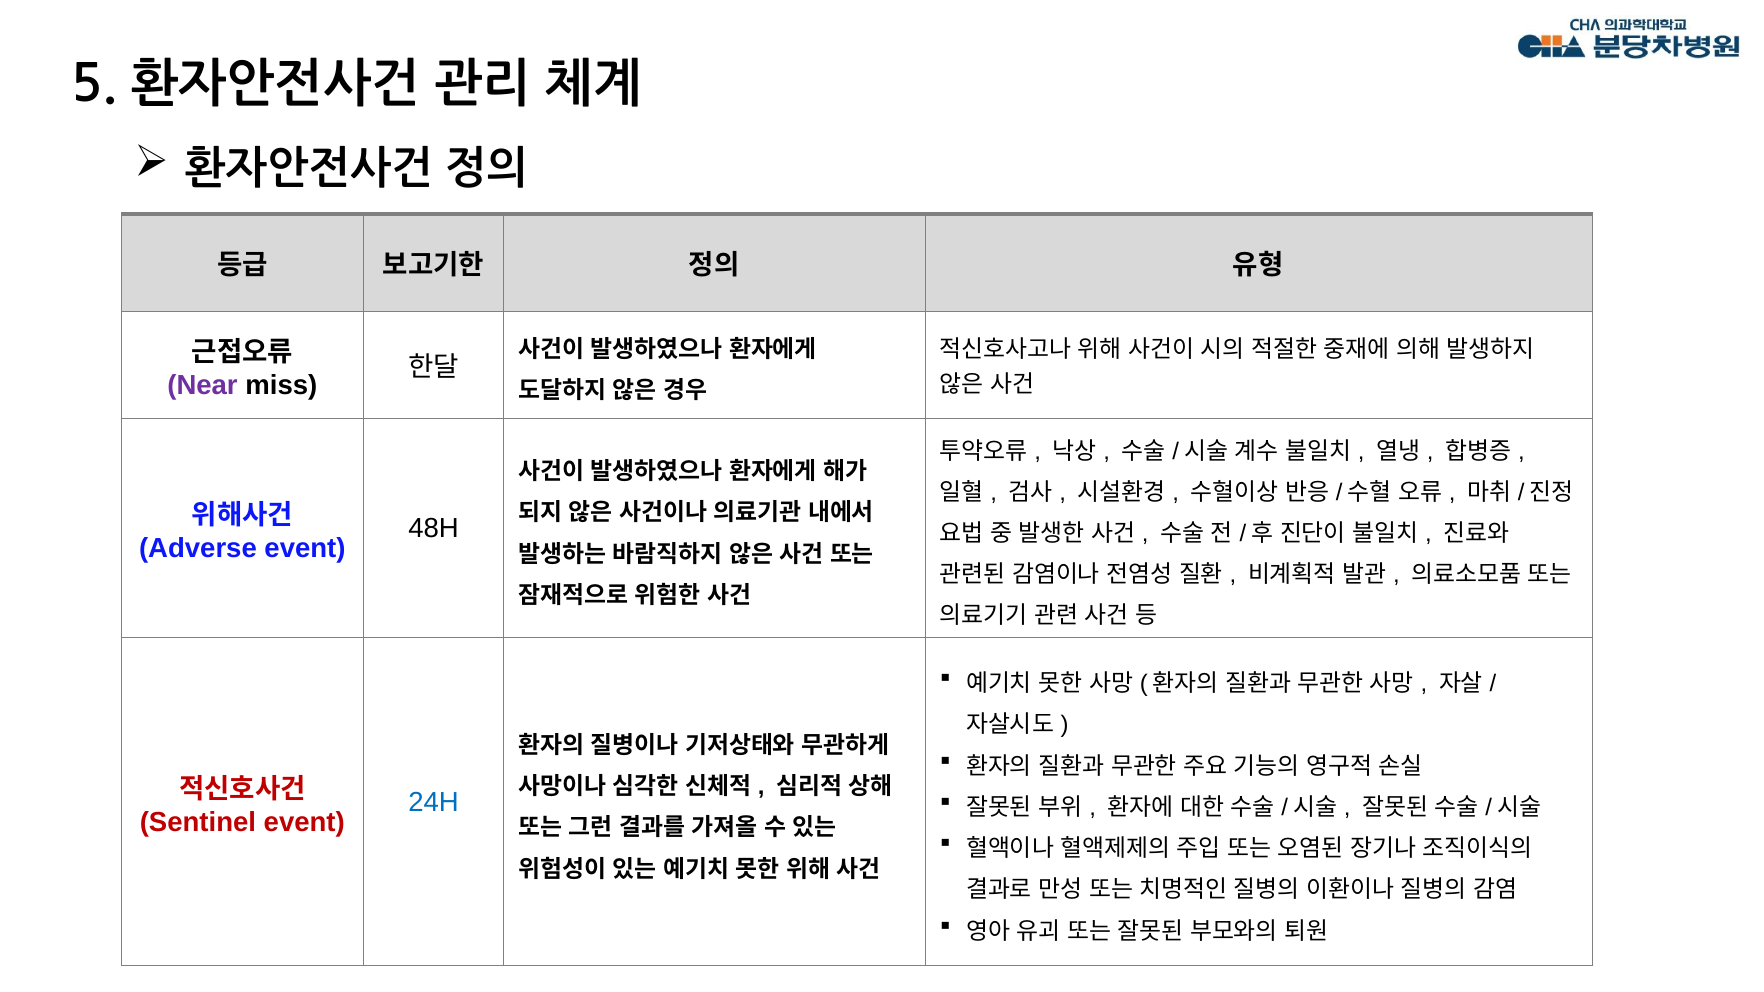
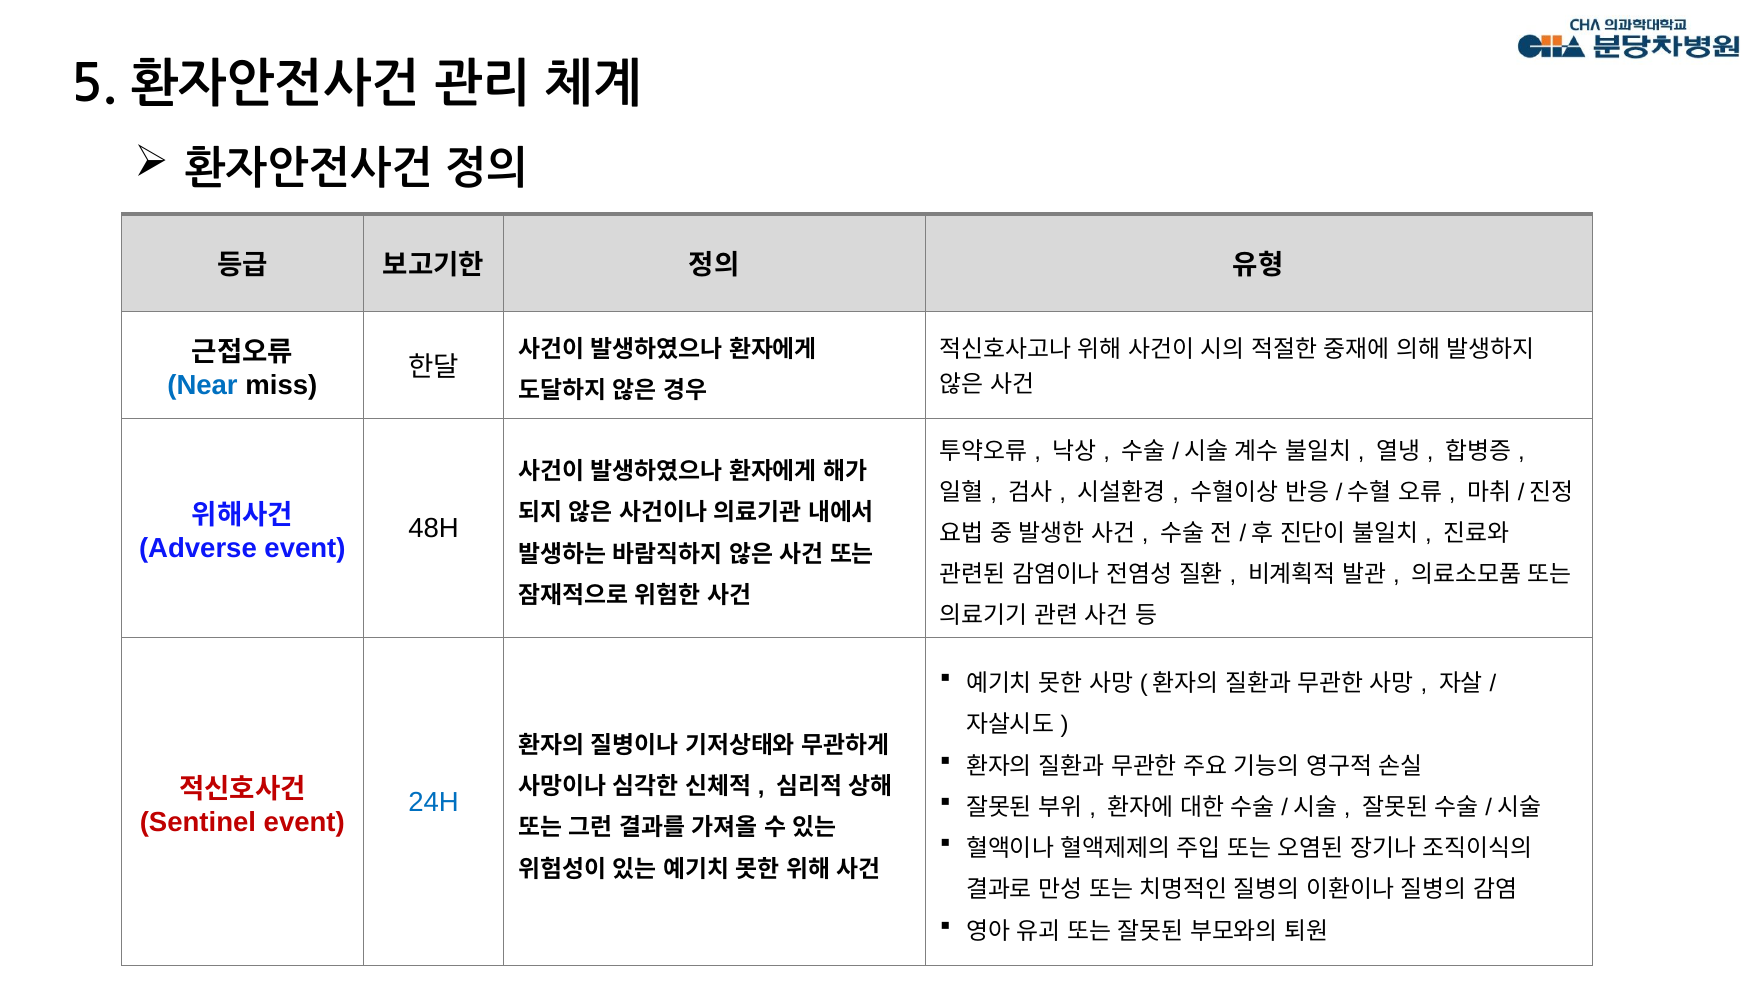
Near colour: purple -> blue (203, 385)
